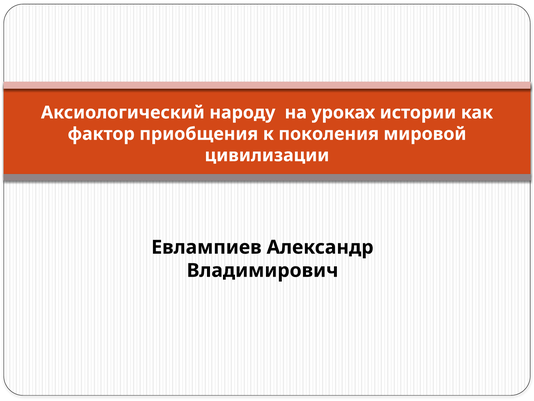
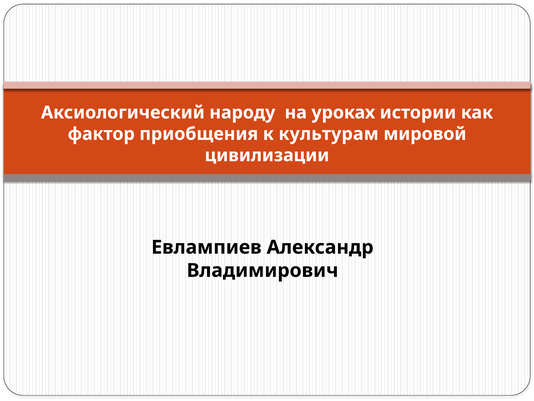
поколения: поколения -> культурам (329, 134)
